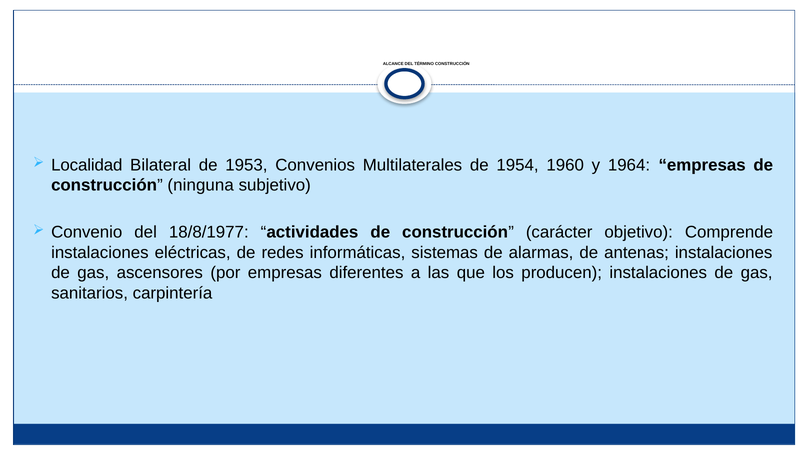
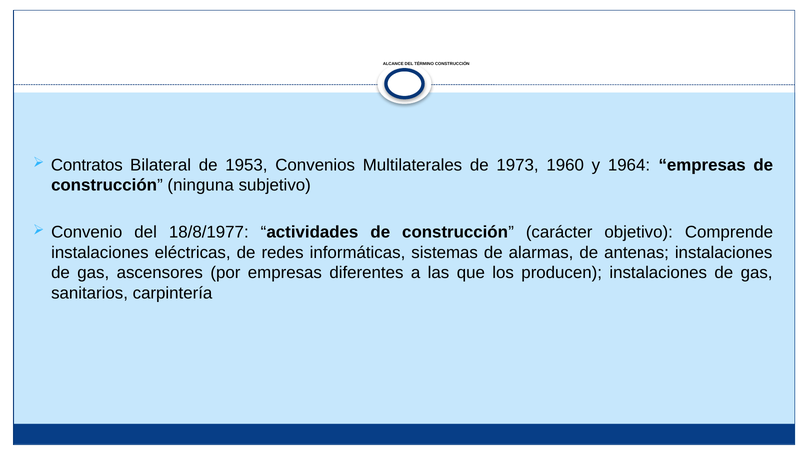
Localidad: Localidad -> Contratos (87, 165)
1954: 1954 -> 1973 (518, 165)
